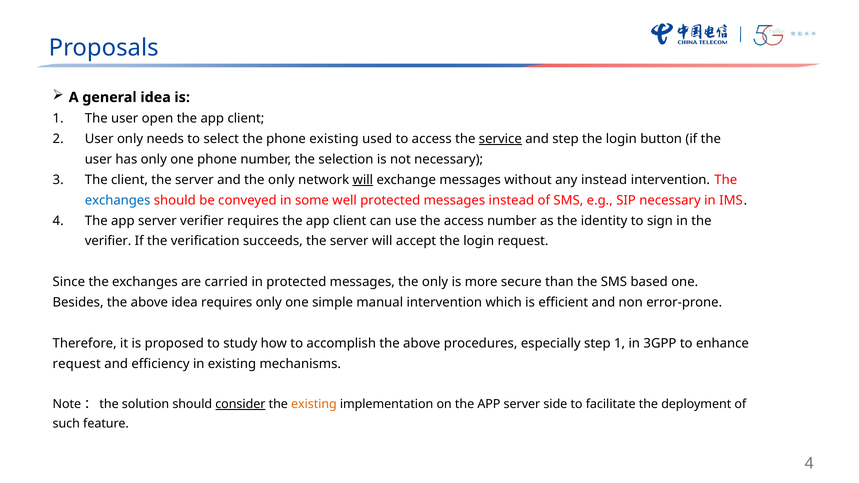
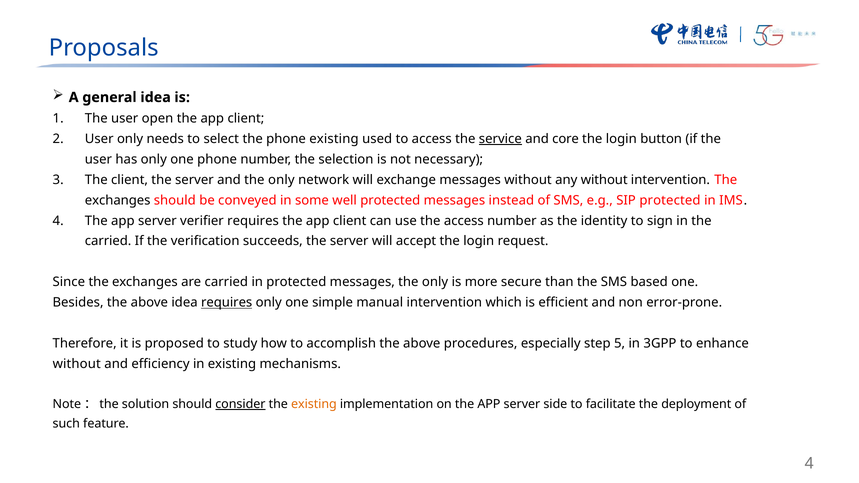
and step: step -> core (566, 139)
will underline: present -> none (363, 180)
any instead: instead -> without (604, 180)
exchanges colour: blue -> black (118, 200)
SIP necessary: necessary -> protected (670, 200)
verifier: verifier -> carried (108, 241)
requires underline: none -> present (227, 303)
step 1: 1 -> 5 (620, 344)
request: request -> without (77, 364)
